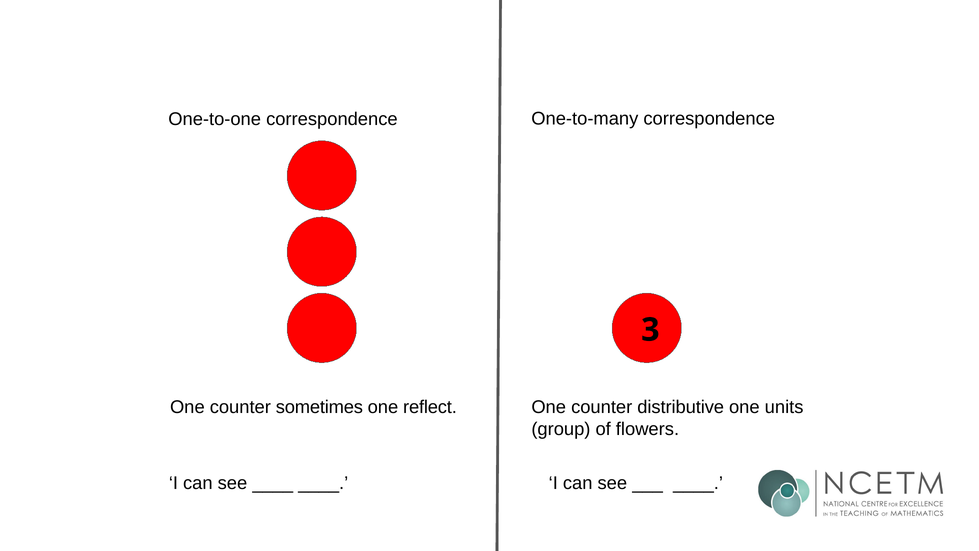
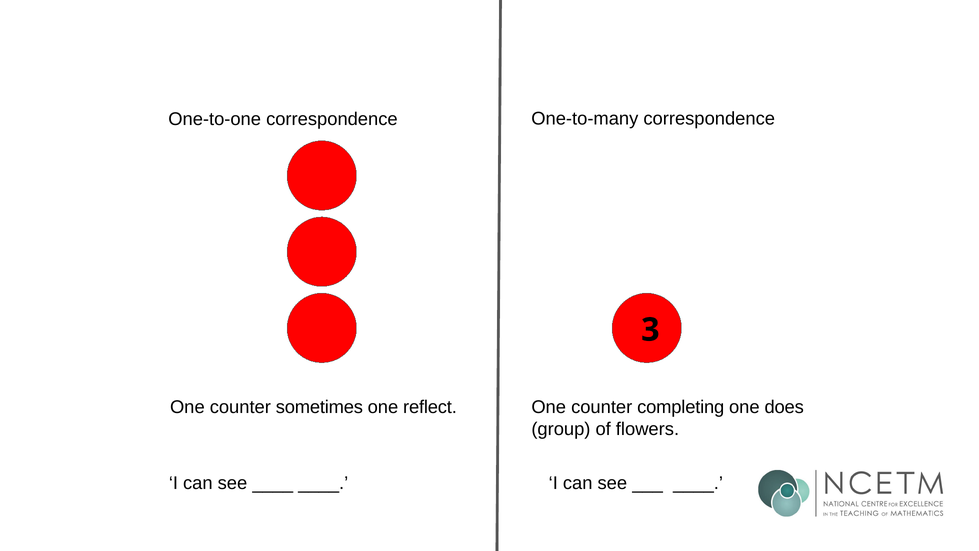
distributive: distributive -> completing (681, 407)
units: units -> does (784, 407)
